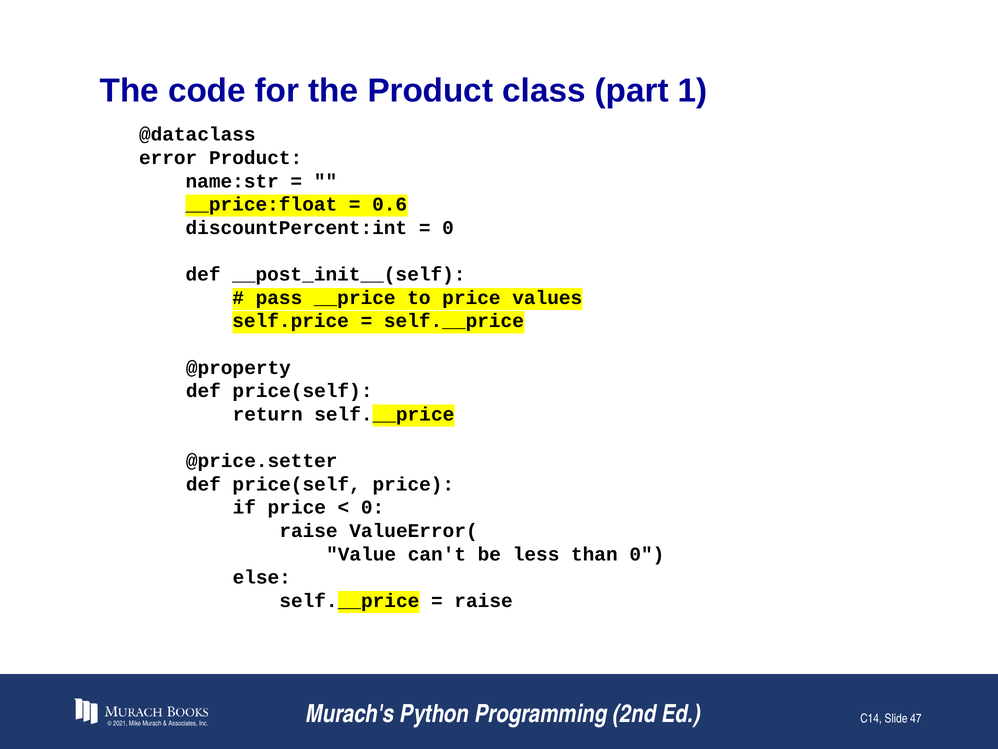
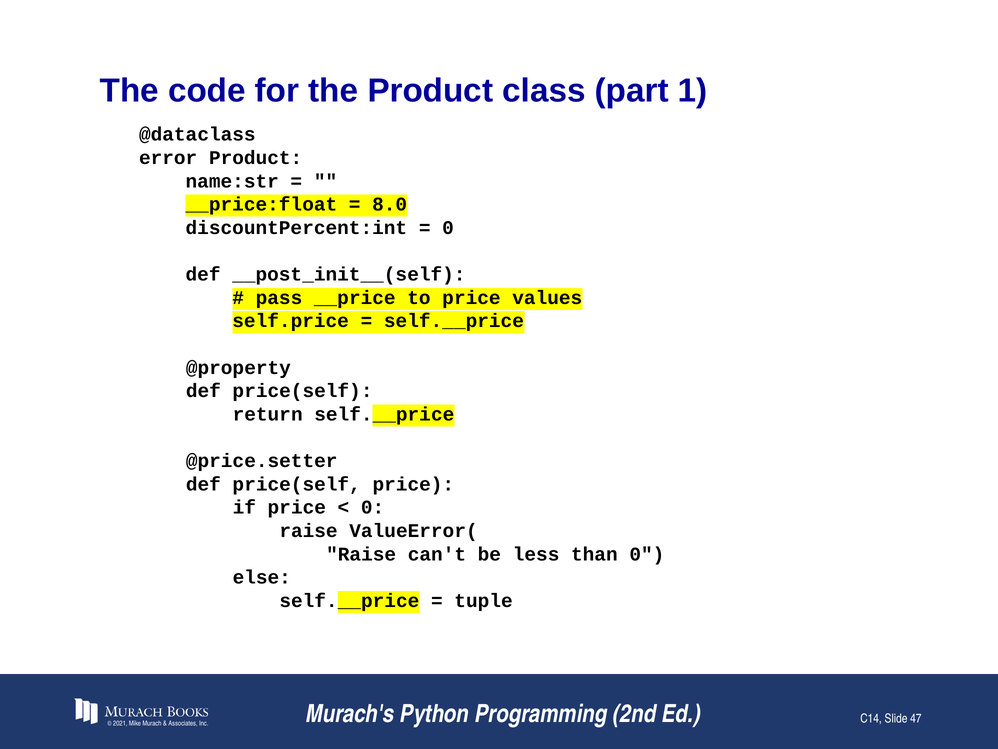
0.6: 0.6 -> 8.0 (390, 204)
Value: Value -> Raise (361, 554)
raise: raise -> tuple (484, 600)
